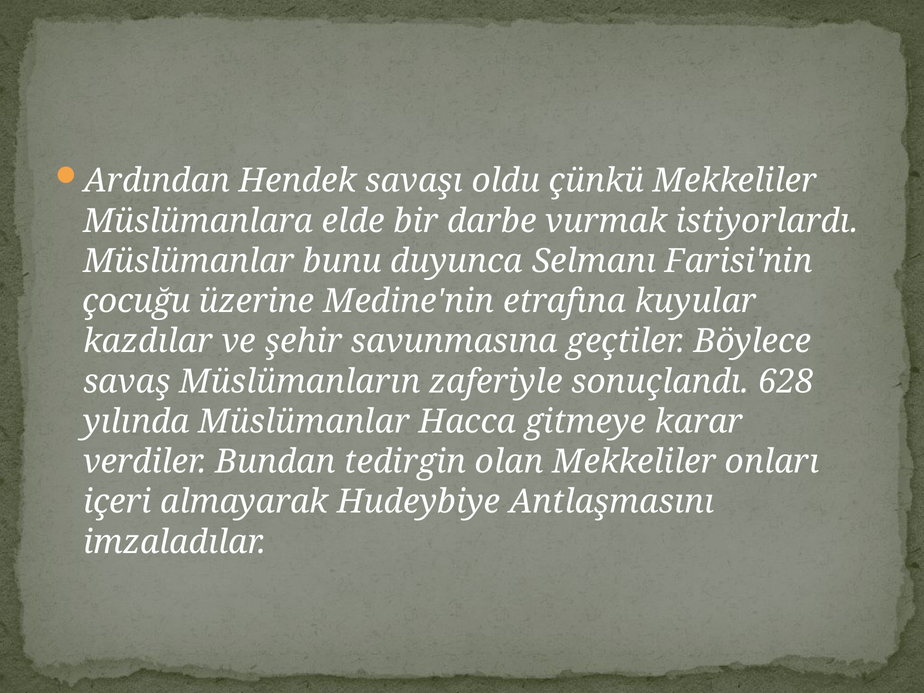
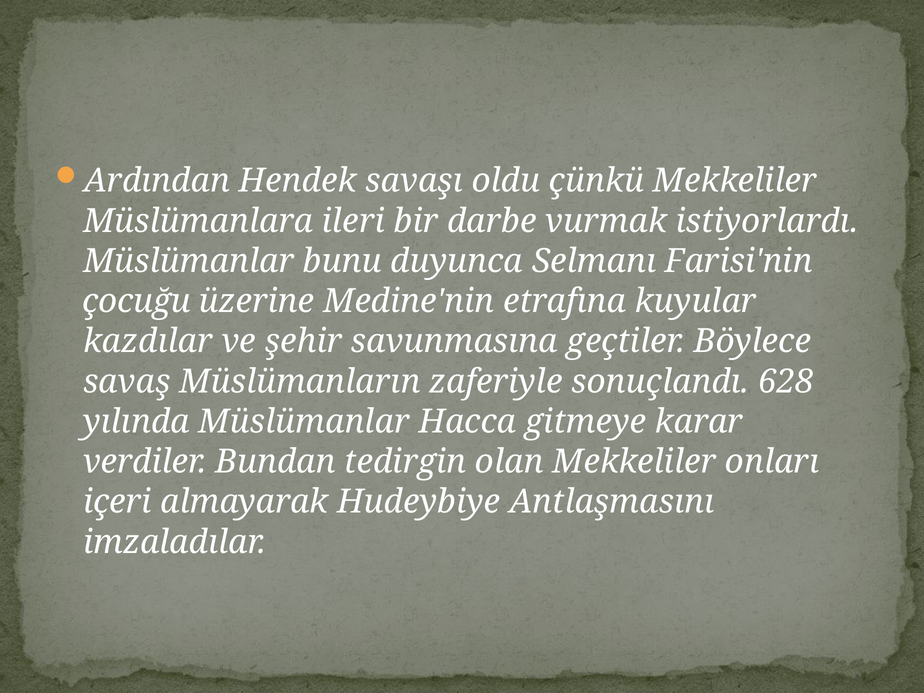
elde: elde -> ileri (353, 221)
